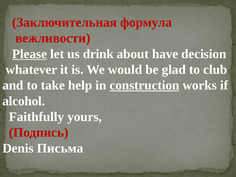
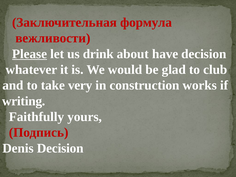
help: help -> very (80, 85)
construction underline: present -> none (144, 85)
alcohol: alcohol -> writing (24, 101)
Denis Письма: Письма -> Decision (60, 148)
